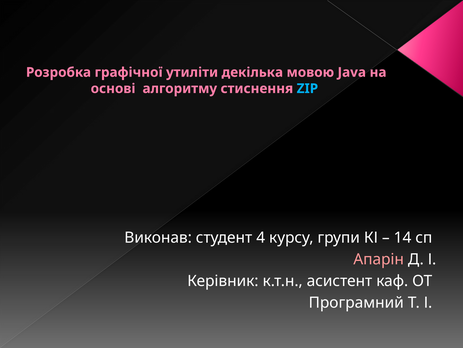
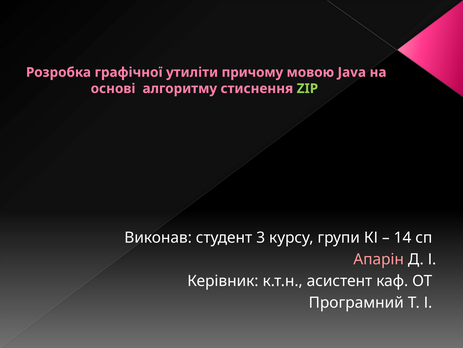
декілька: декілька -> причому (252, 72)
ZIP colour: light blue -> light green (307, 88)
4: 4 -> 3 (261, 237)
